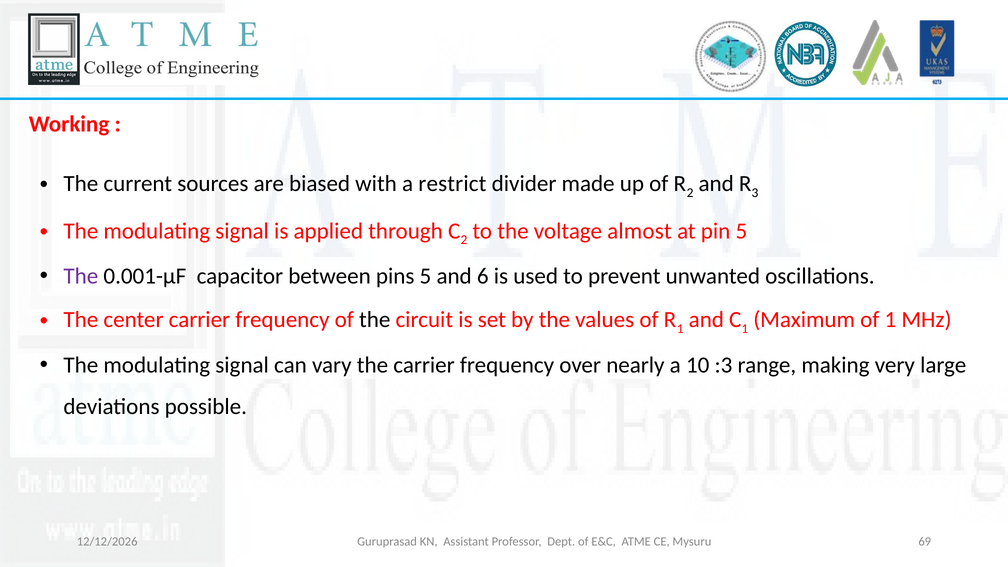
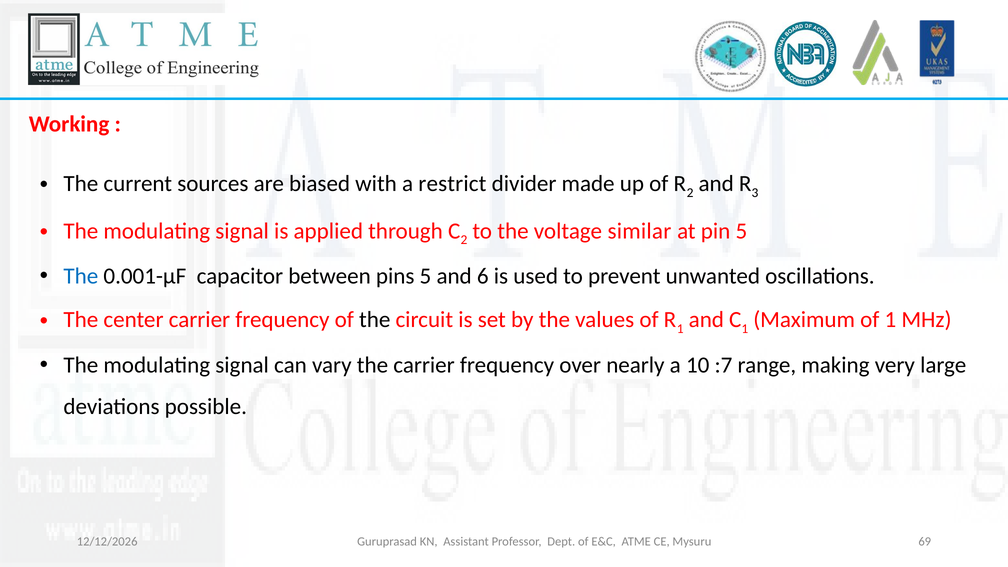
almost: almost -> similar (639, 231)
The colour: purple -> blue (81, 276)
:3: :3 -> :7 (723, 365)
